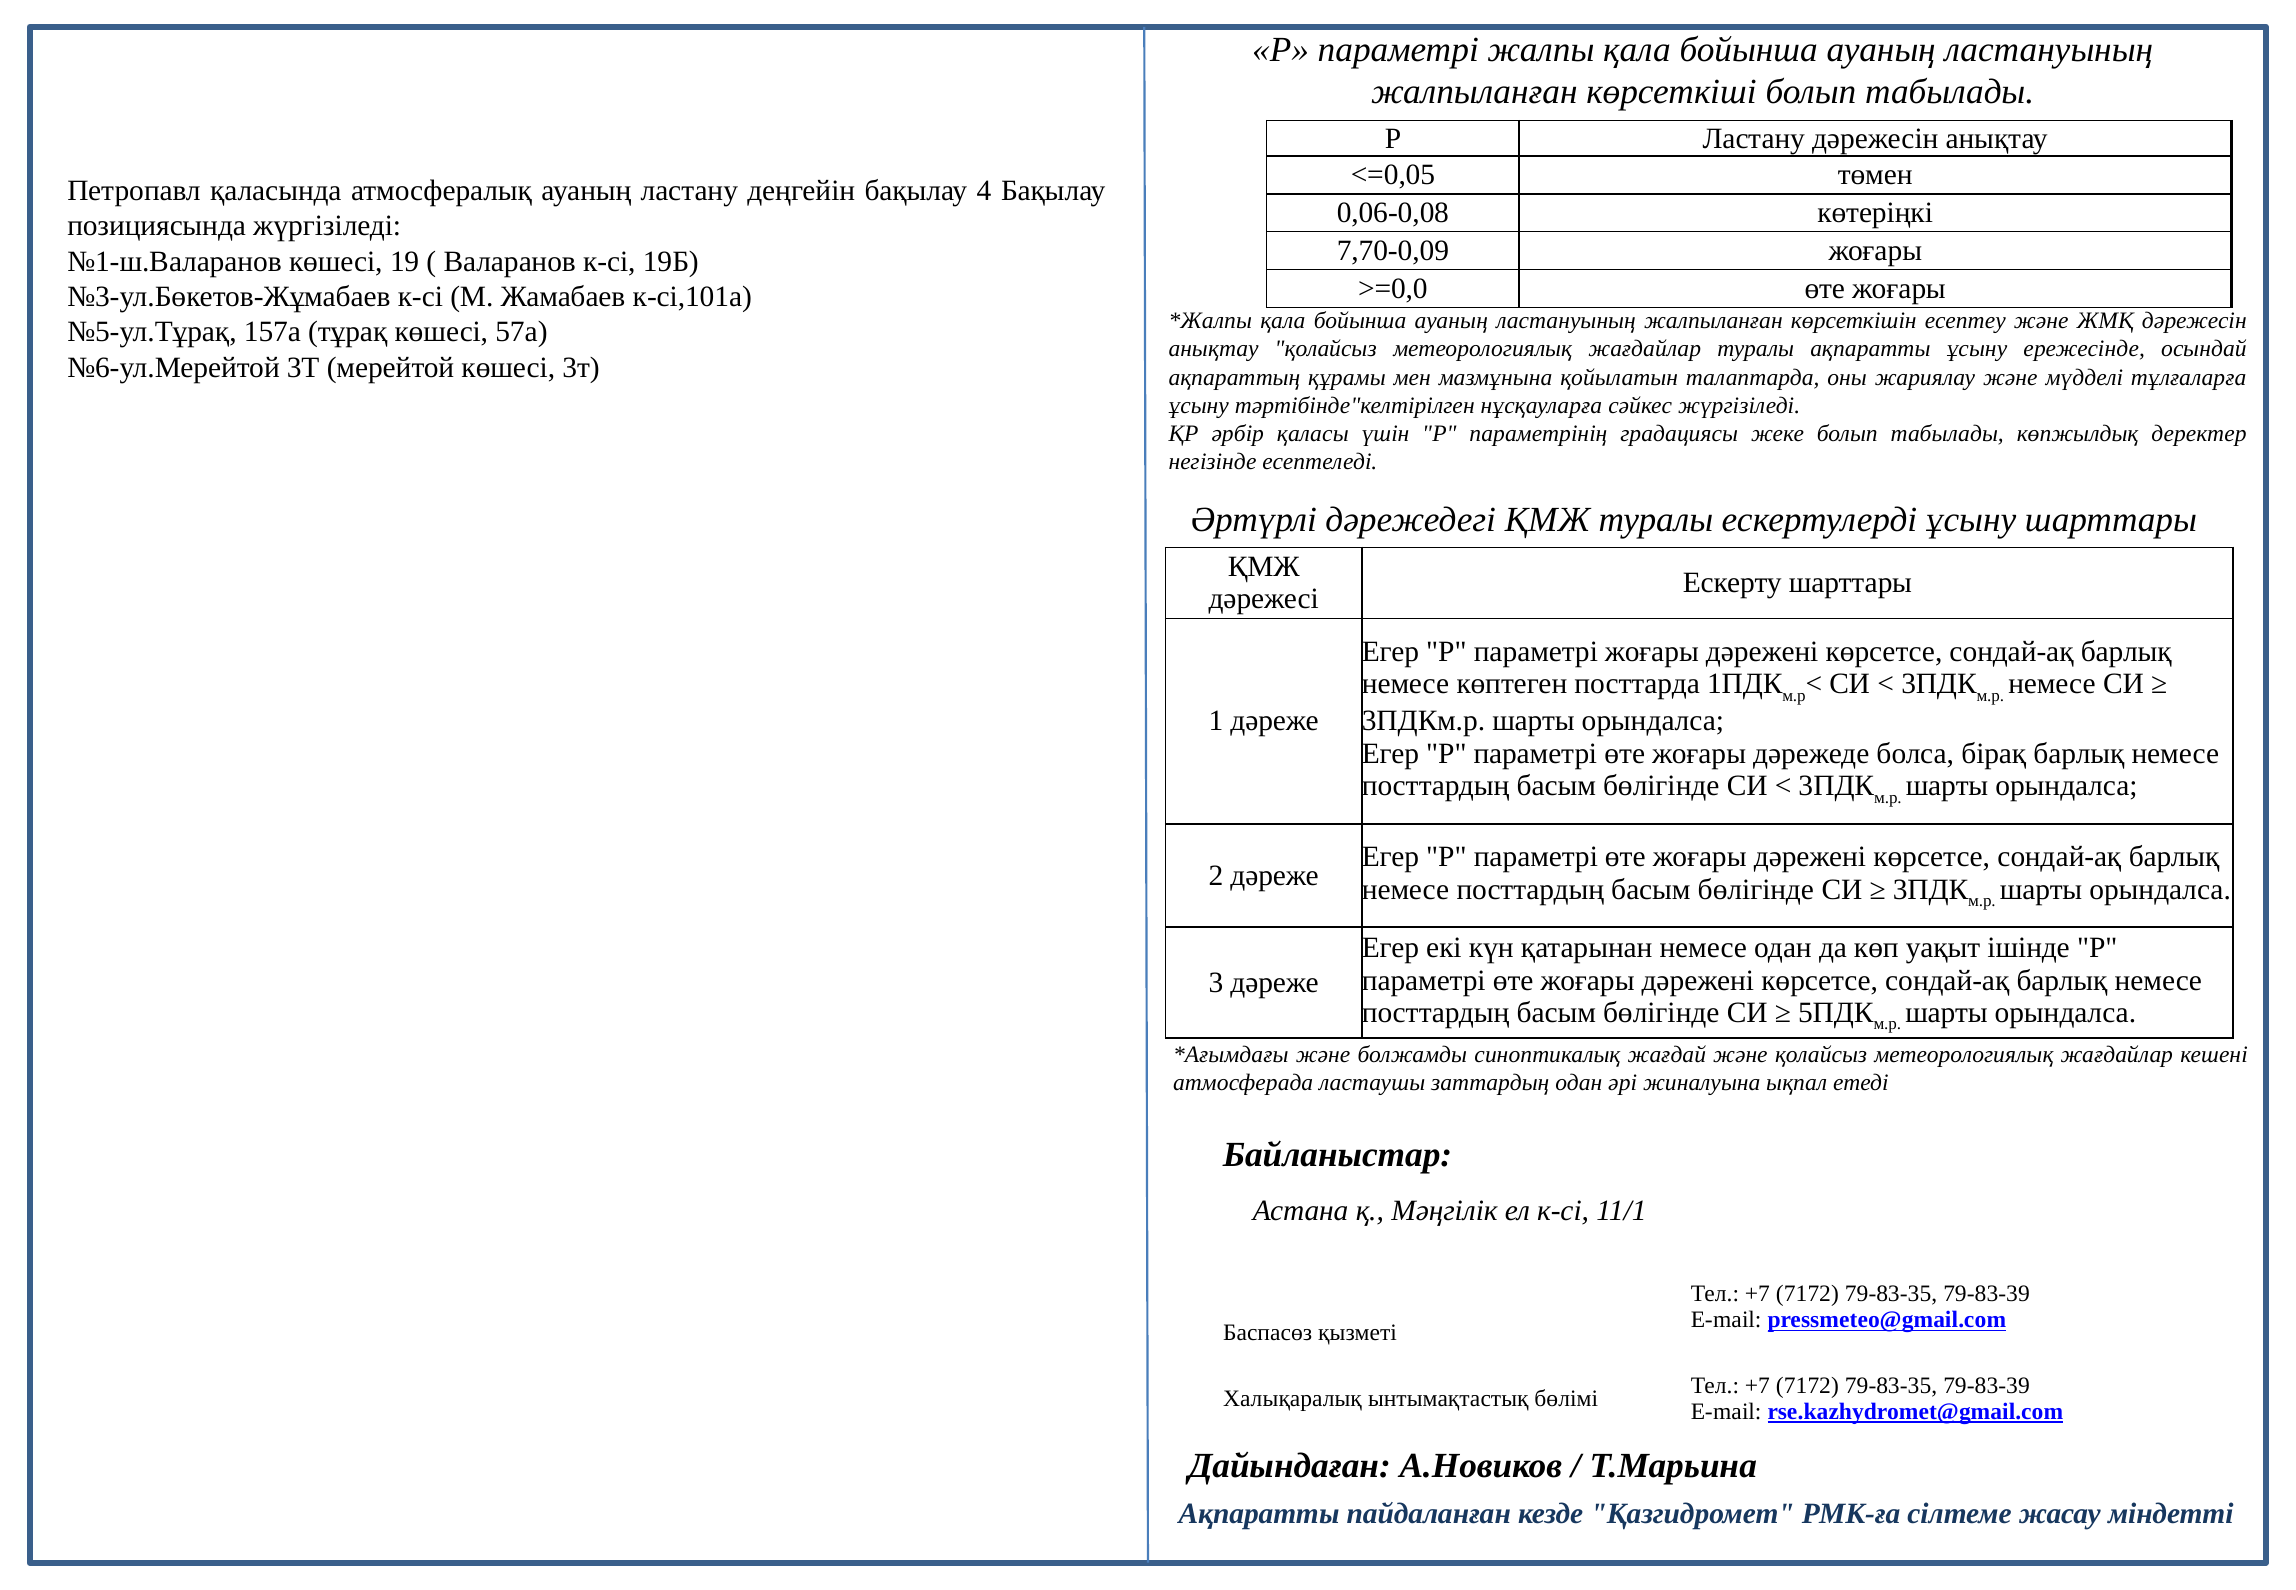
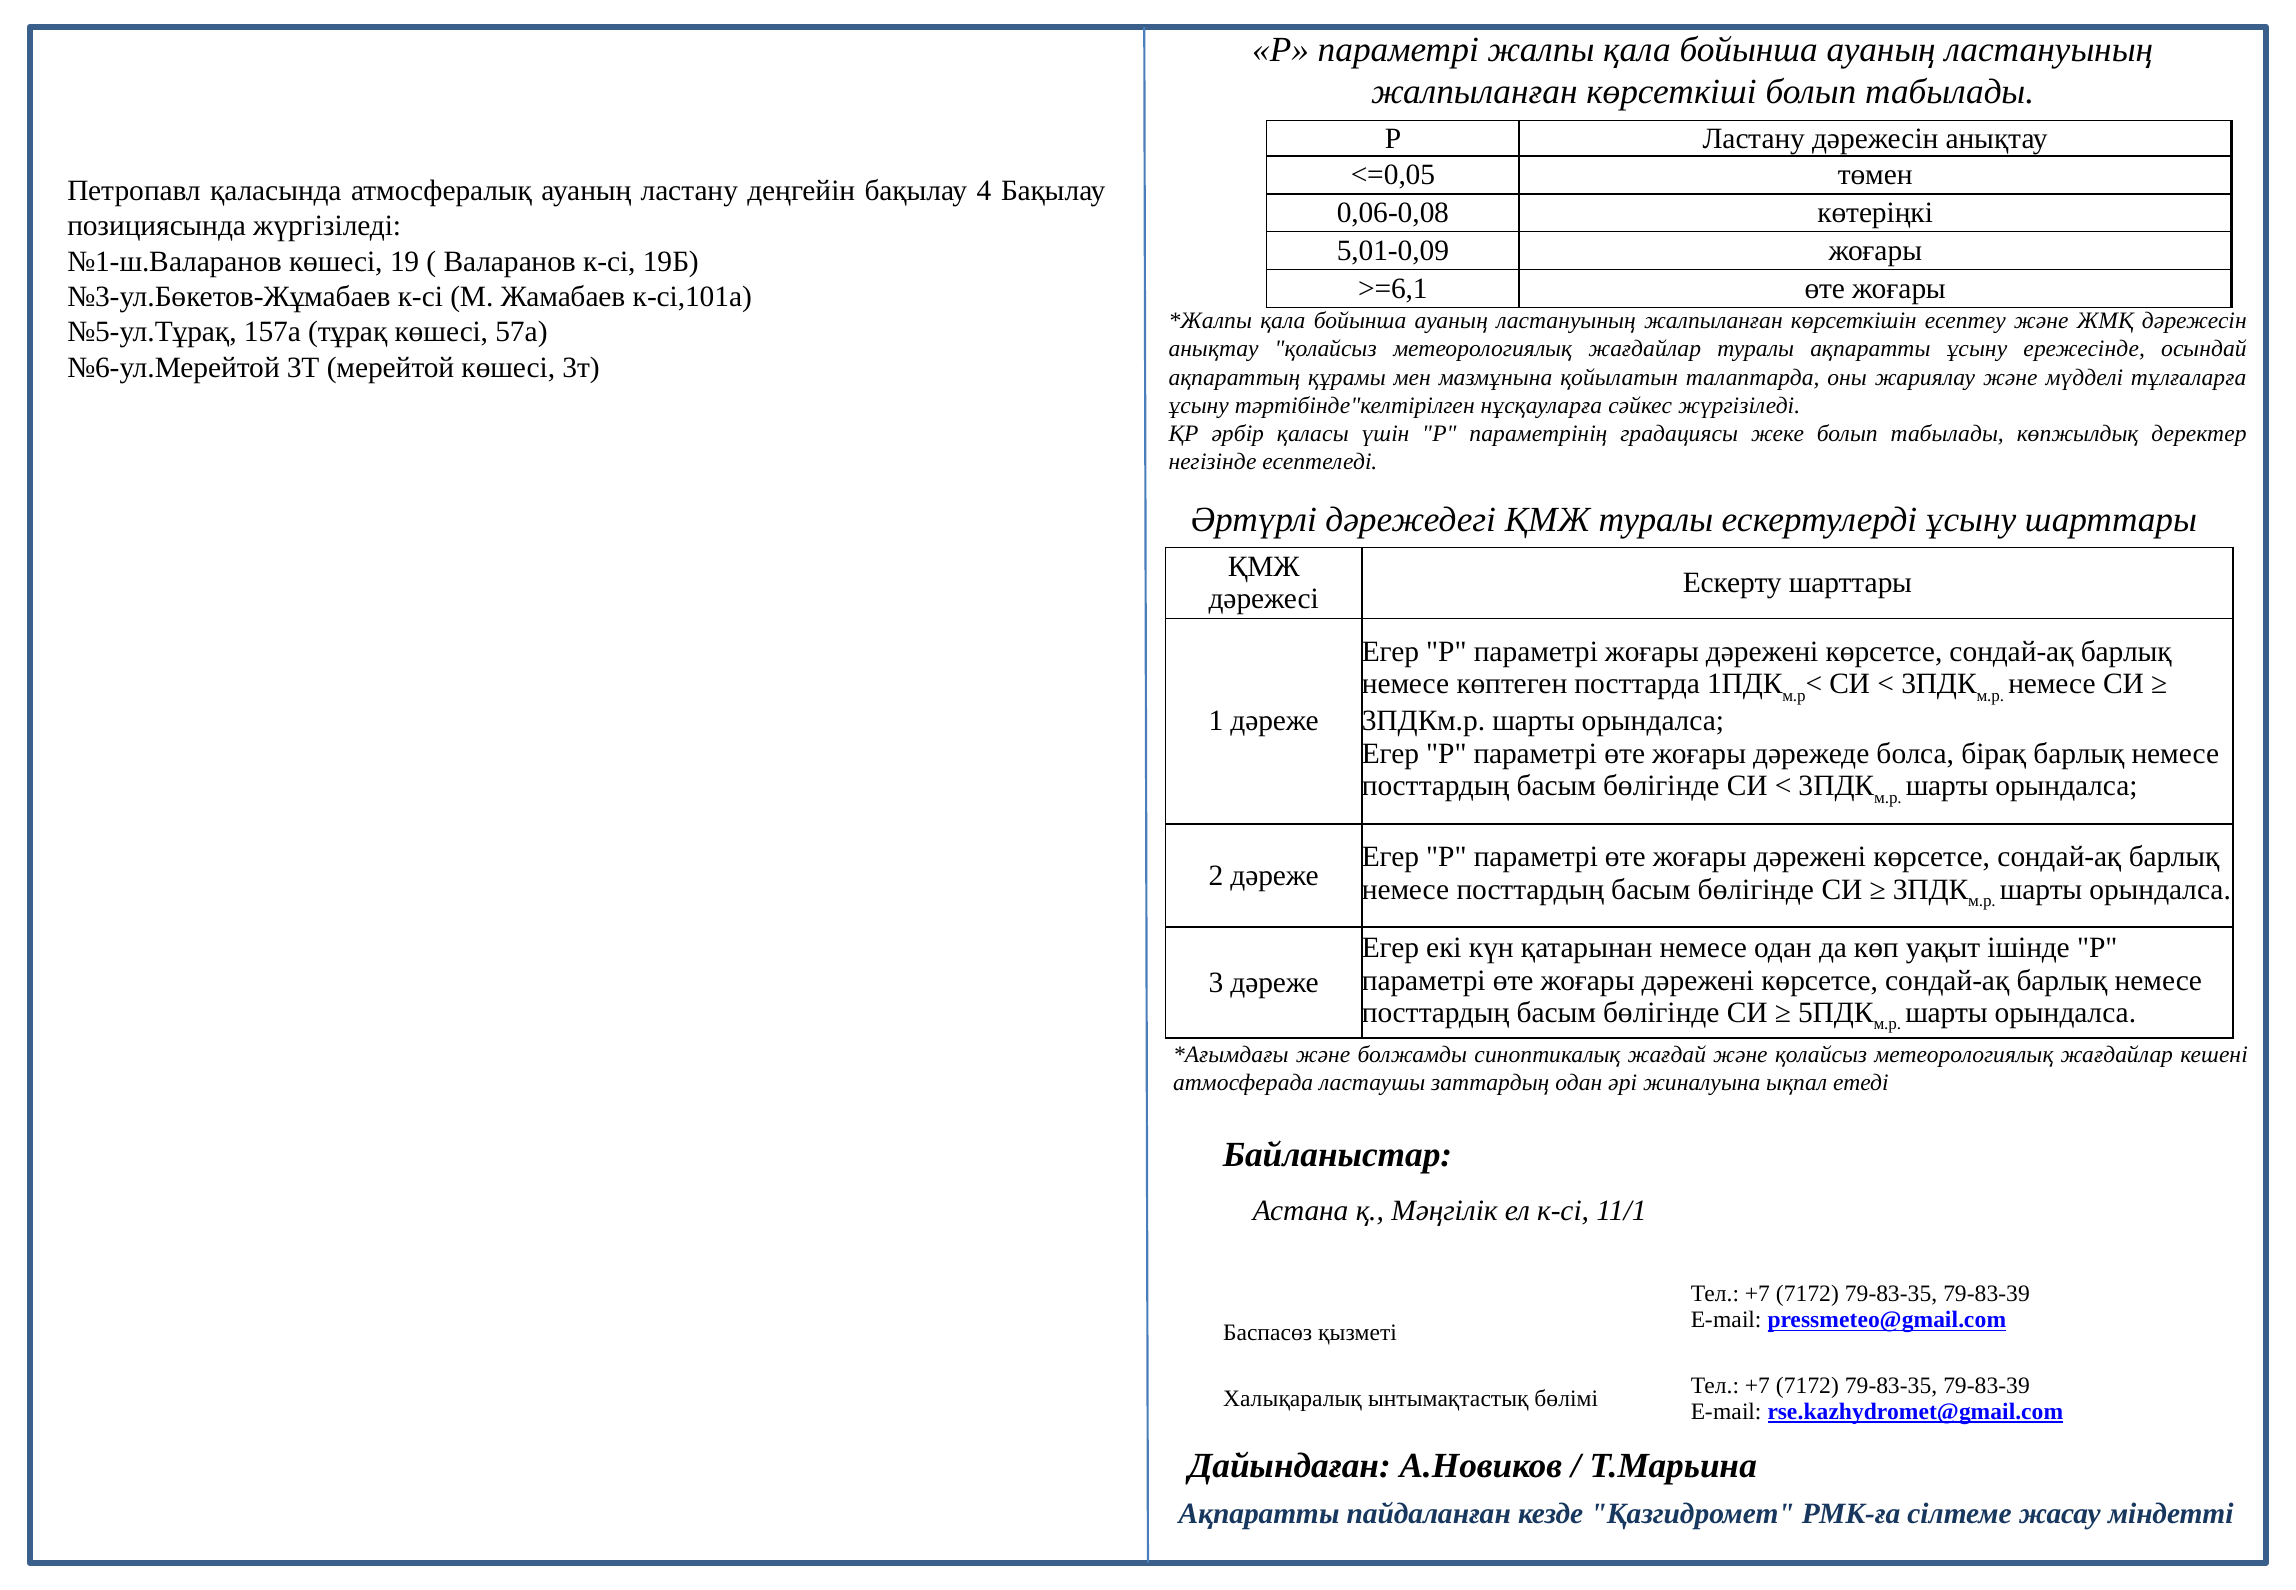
7,70-0,09: 7,70-0,09 -> 5,01-0,09 (1393, 250)
>=0,0: >=0,0 -> >=6,1 (1393, 288)
